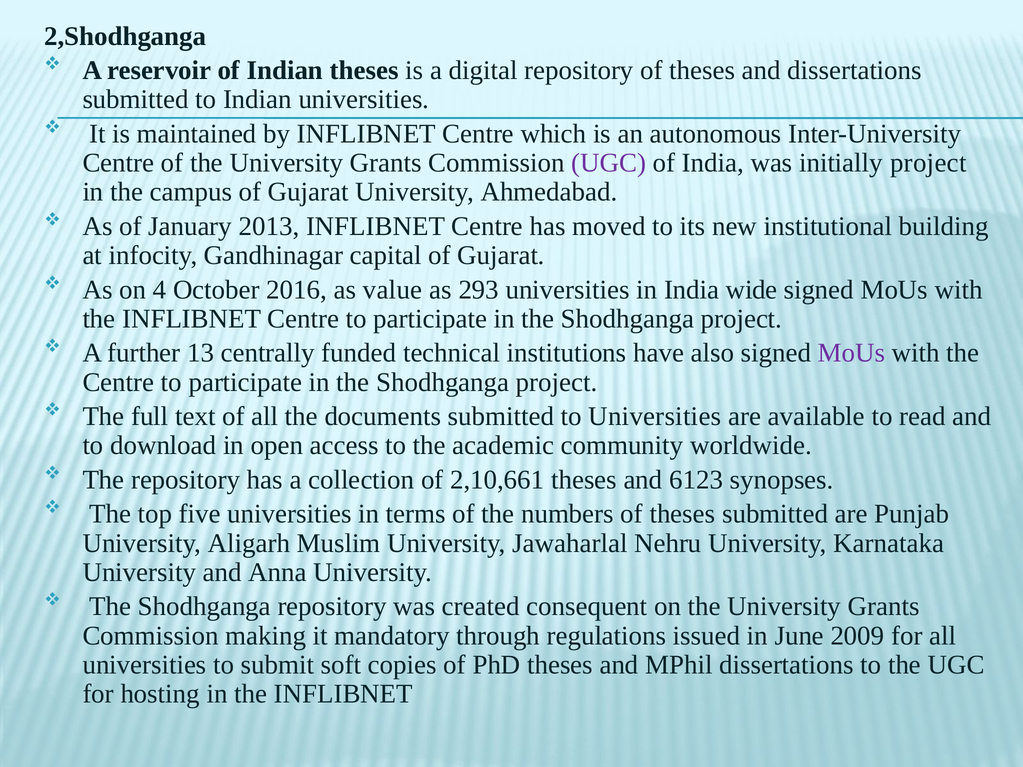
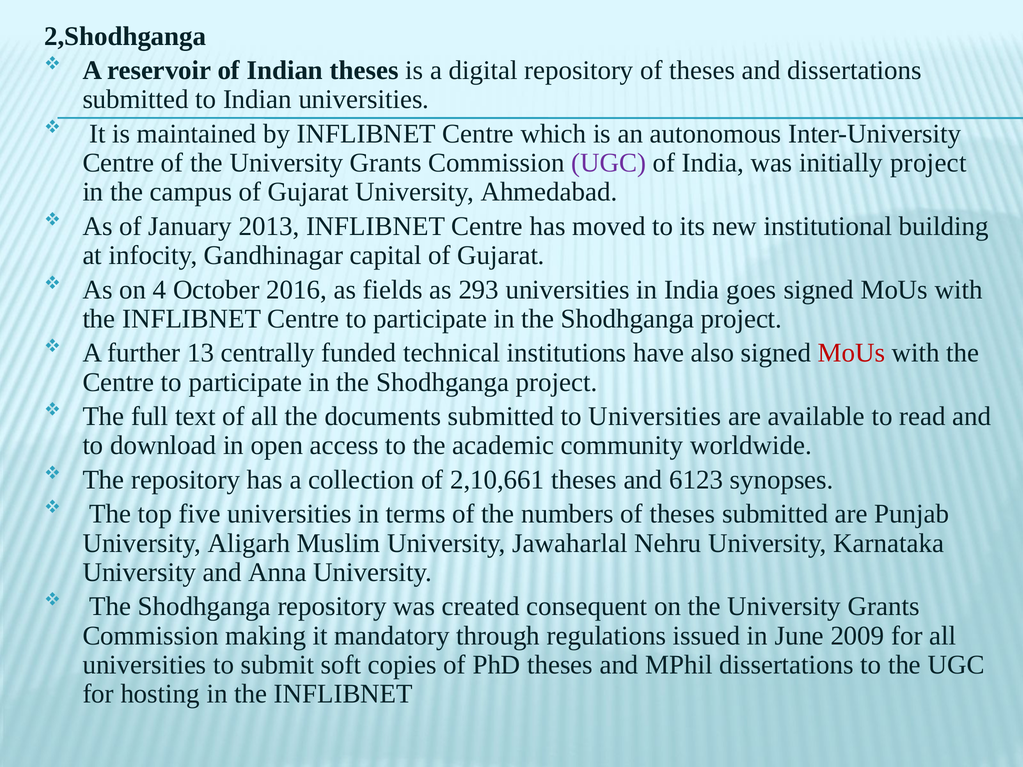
value: value -> fields (393, 290)
wide: wide -> goes (751, 290)
MoUs colour: purple -> red (851, 353)
